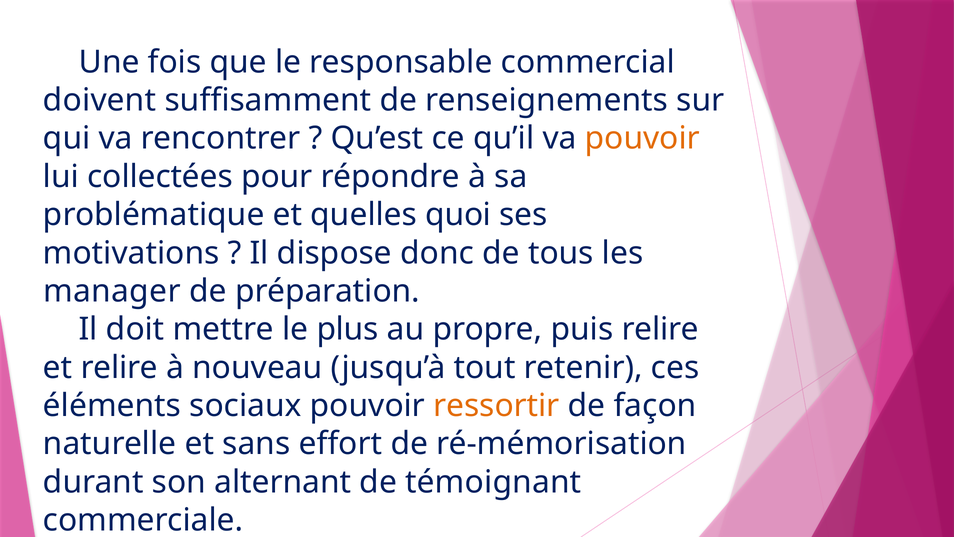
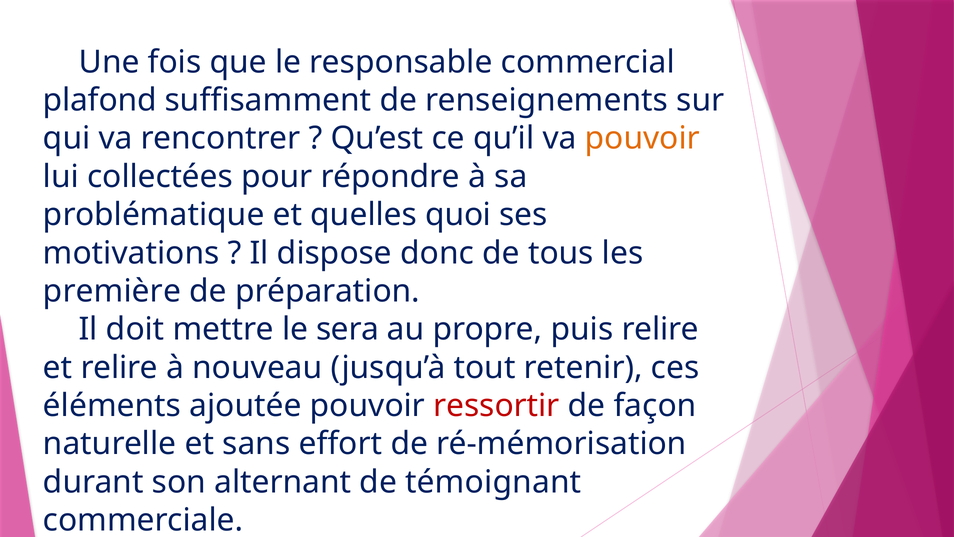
doivent: doivent -> plafond (100, 100)
manager: manager -> première (112, 291)
plus: plus -> sera (348, 329)
sociaux: sociaux -> ajoutée (246, 406)
ressortir colour: orange -> red (496, 406)
